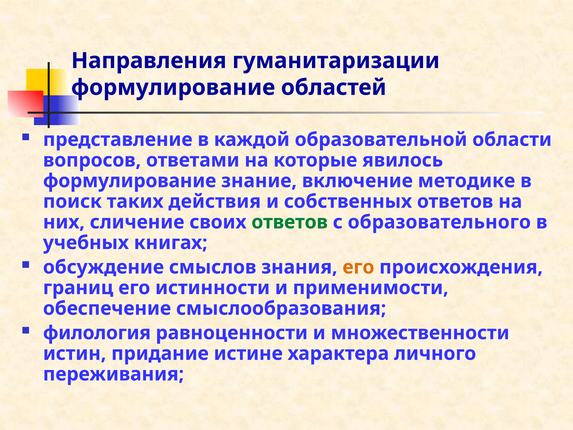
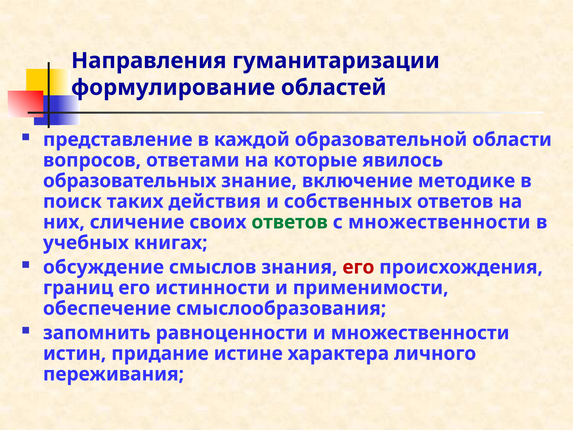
формулирование: формулирование -> образовательных (130, 181)
с образовательного: образовательного -> множественности (439, 222)
его colour: orange -> red (358, 267)
филология: филология -> запомнить (97, 333)
